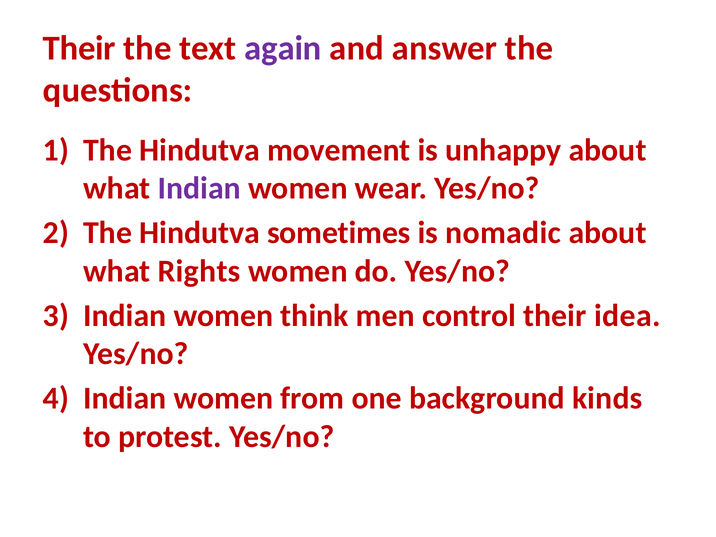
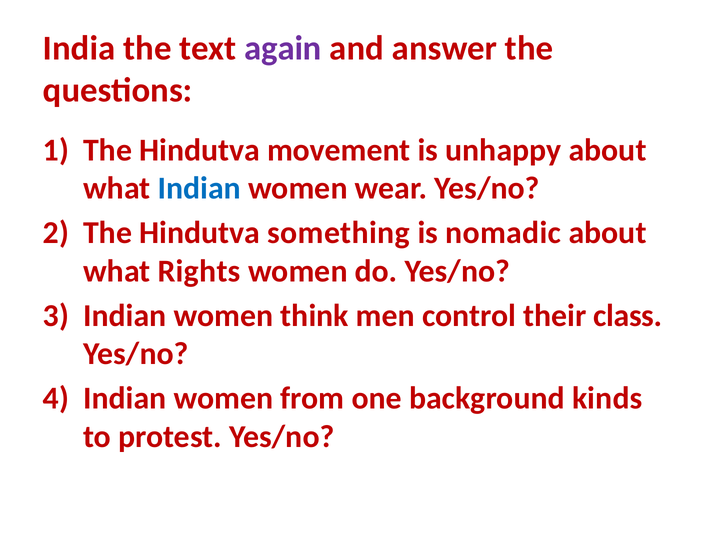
Their: Their -> India (79, 48)
Indian colour: purple -> blue (199, 188)
sometimes: sometimes -> something (339, 233)
idea: idea -> class (628, 316)
